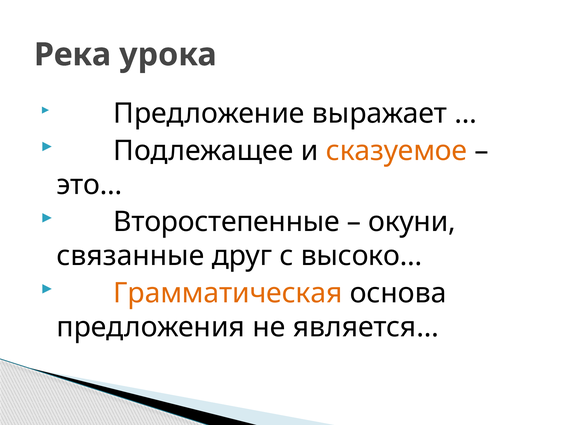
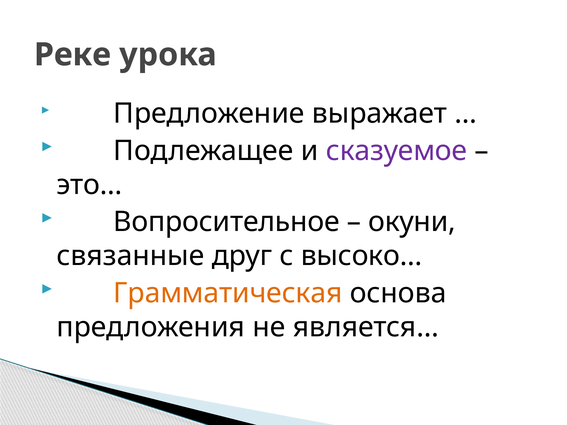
Река: Река -> Реке (72, 55)
сказуемое colour: orange -> purple (397, 151)
Второстепенные: Второстепенные -> Вопросительное (226, 222)
